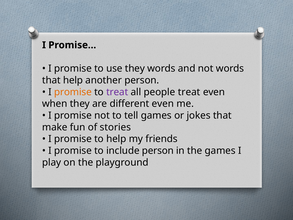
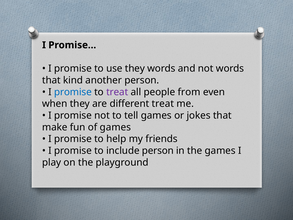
that help: help -> kind (73, 80)
promise colour: orange -> blue (73, 92)
people treat: treat -> from (189, 92)
different even: even -> treat (163, 104)
of stories: stories -> games (115, 127)
